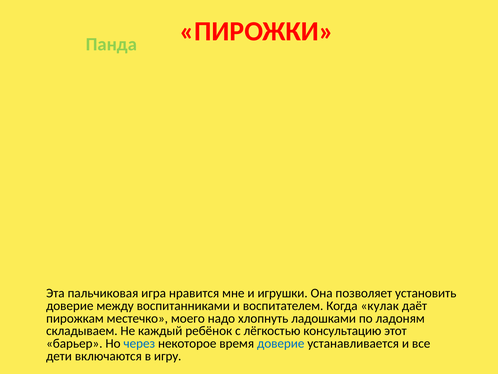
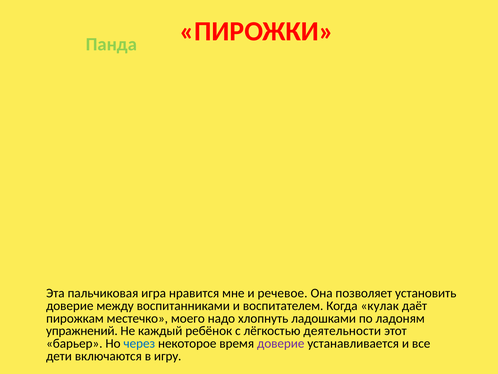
игрушки: игрушки -> речевое (283, 293)
складываем: складываем -> упражнений (82, 331)
консультацию: консультацию -> деятельности (342, 331)
доверие colour: blue -> purple (281, 343)
